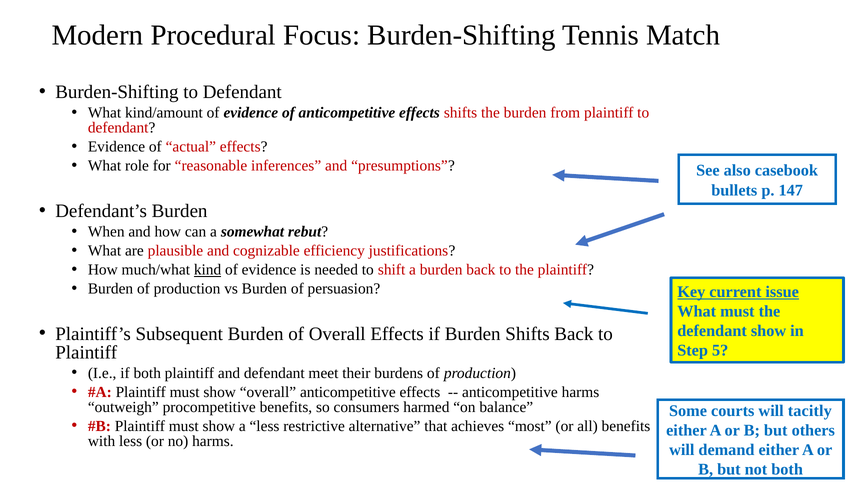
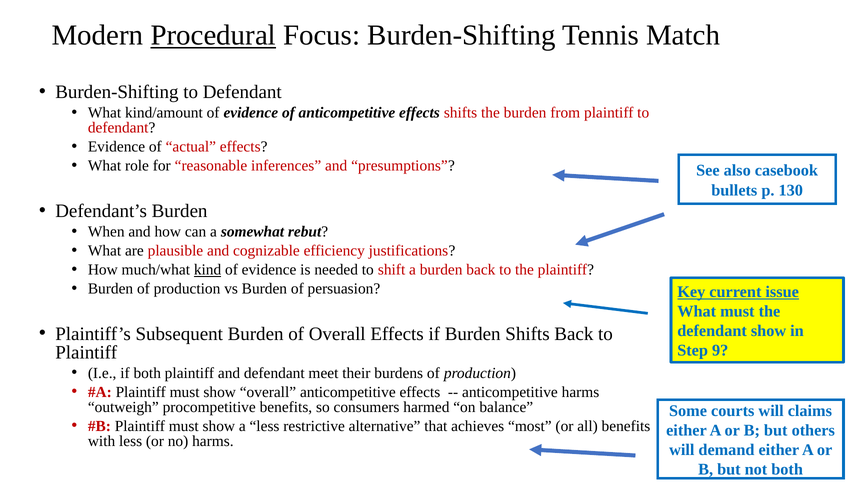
Procedural underline: none -> present (213, 35)
147: 147 -> 130 (791, 190)
5: 5 -> 9 (720, 351)
tacitly: tacitly -> claims (810, 411)
